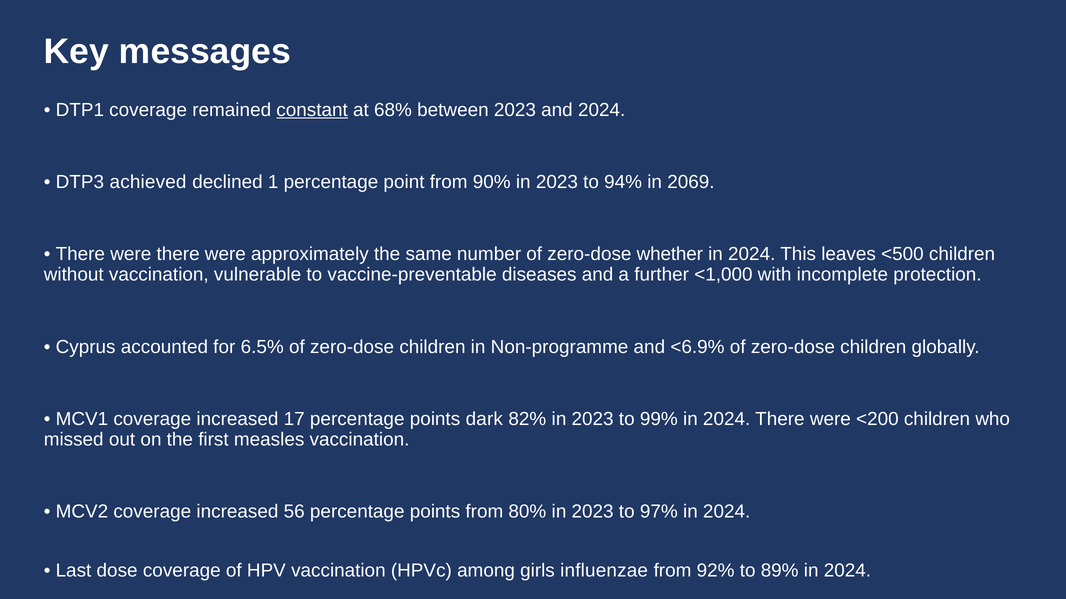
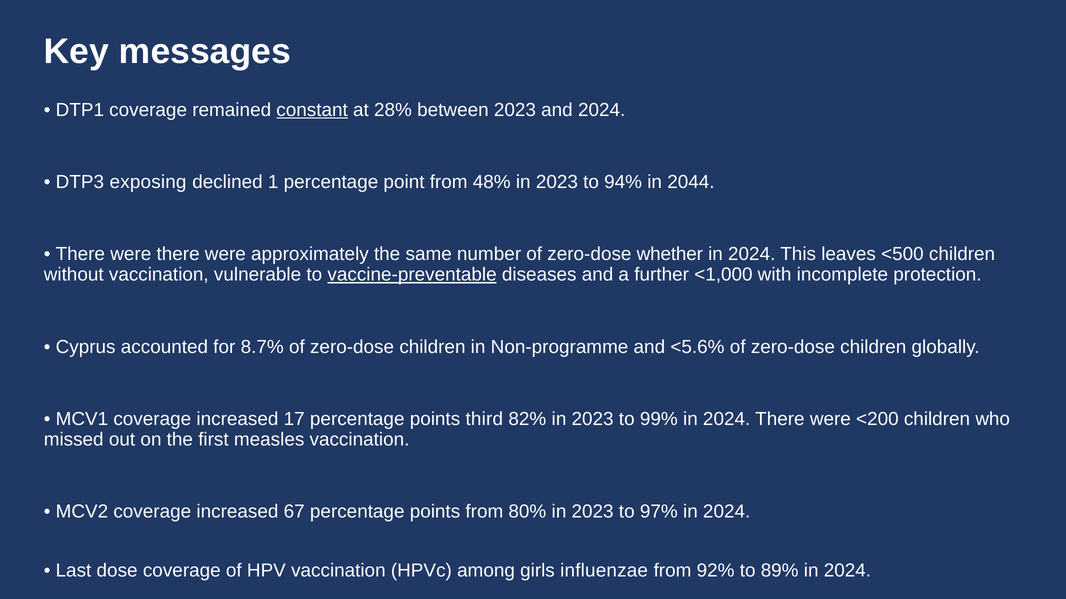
68%: 68% -> 28% (393, 110)
achieved: achieved -> exposing (148, 182)
90%: 90% -> 48% (492, 182)
2069: 2069 -> 2044 (691, 182)
vaccine-preventable underline: none -> present (412, 275)
6.5%: 6.5% -> 8.7% (262, 347)
<6.9%: <6.9% -> <5.6% (697, 347)
dark: dark -> third (484, 419)
56: 56 -> 67 (294, 512)
